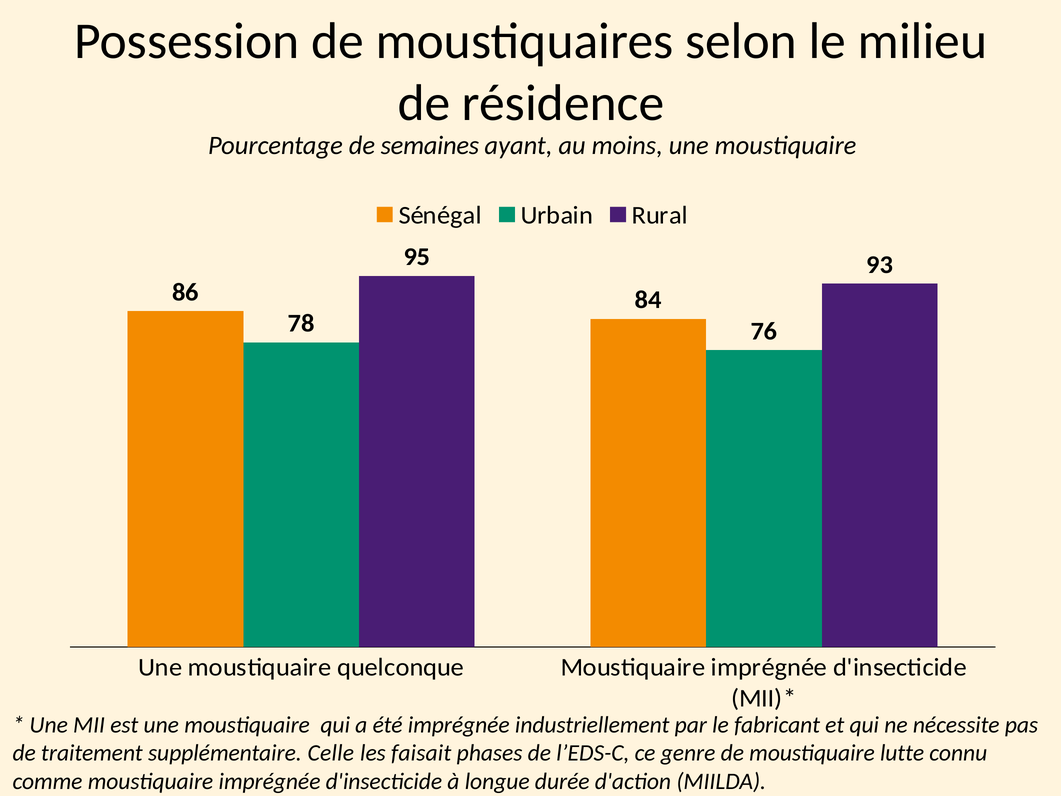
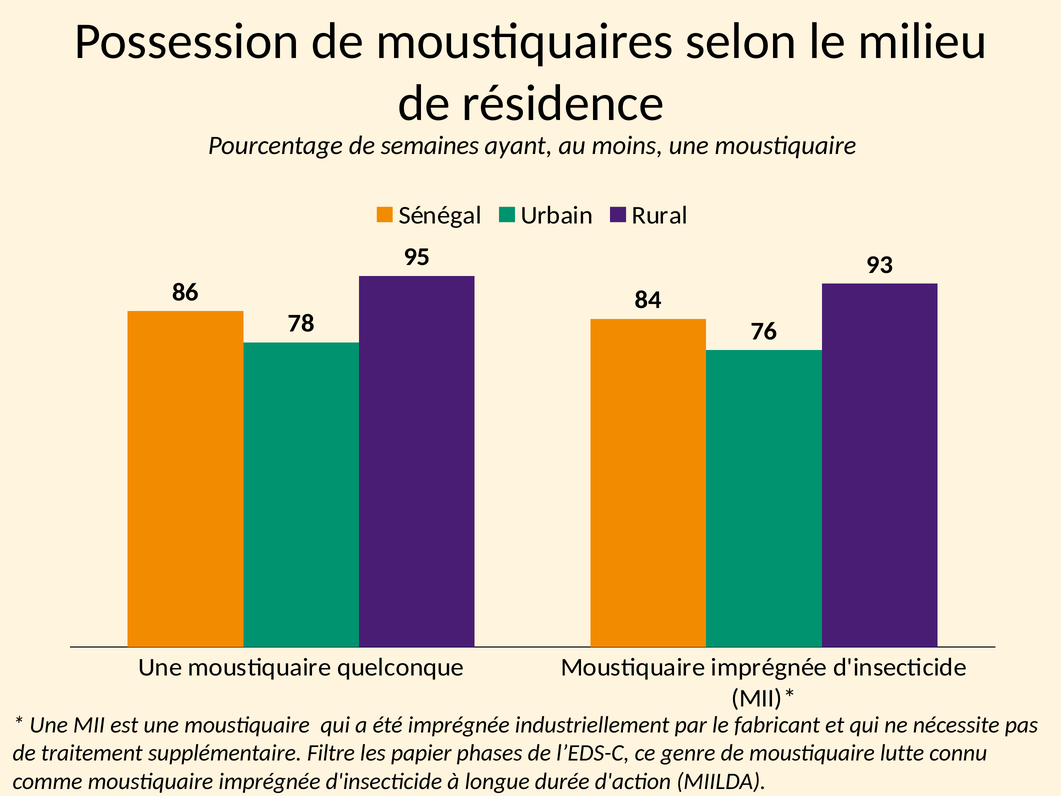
Celle: Celle -> Filtre (331, 753)
faisait: faisait -> papier (421, 753)
